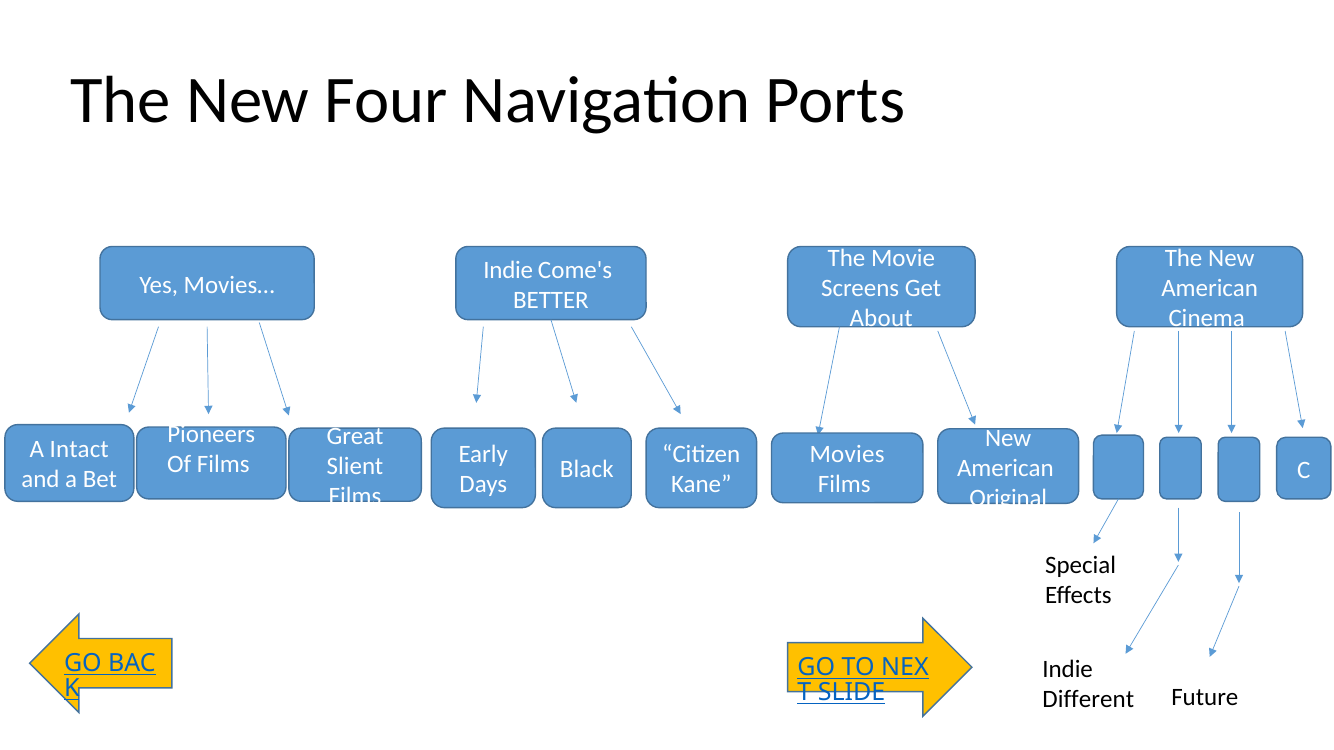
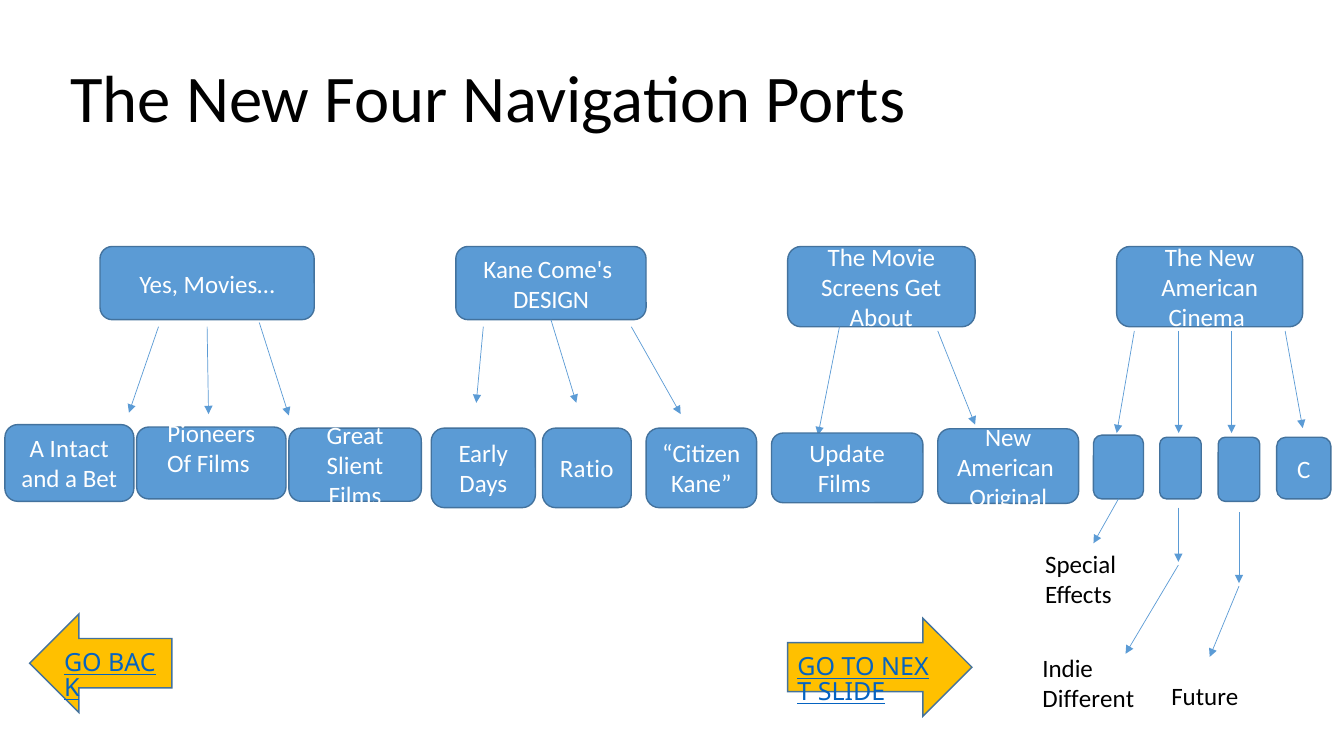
Indie: Indie -> Kane (508, 270)
BETTER: BETTER -> DESIGN (551, 300)
Movies: Movies -> Update (847, 455)
Black: Black -> Ratio (587, 470)
